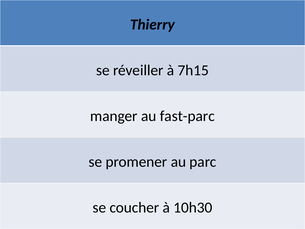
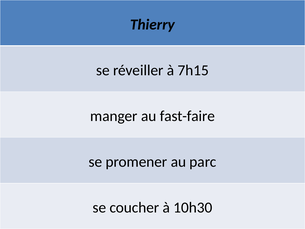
fast-parc: fast-parc -> fast-faire (187, 116)
